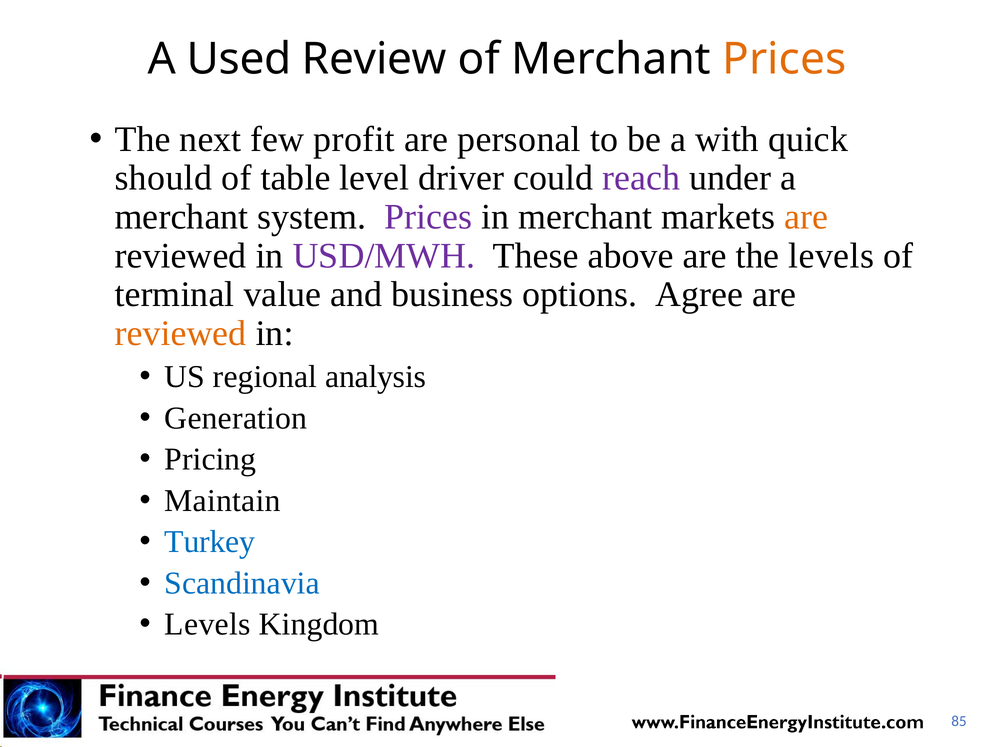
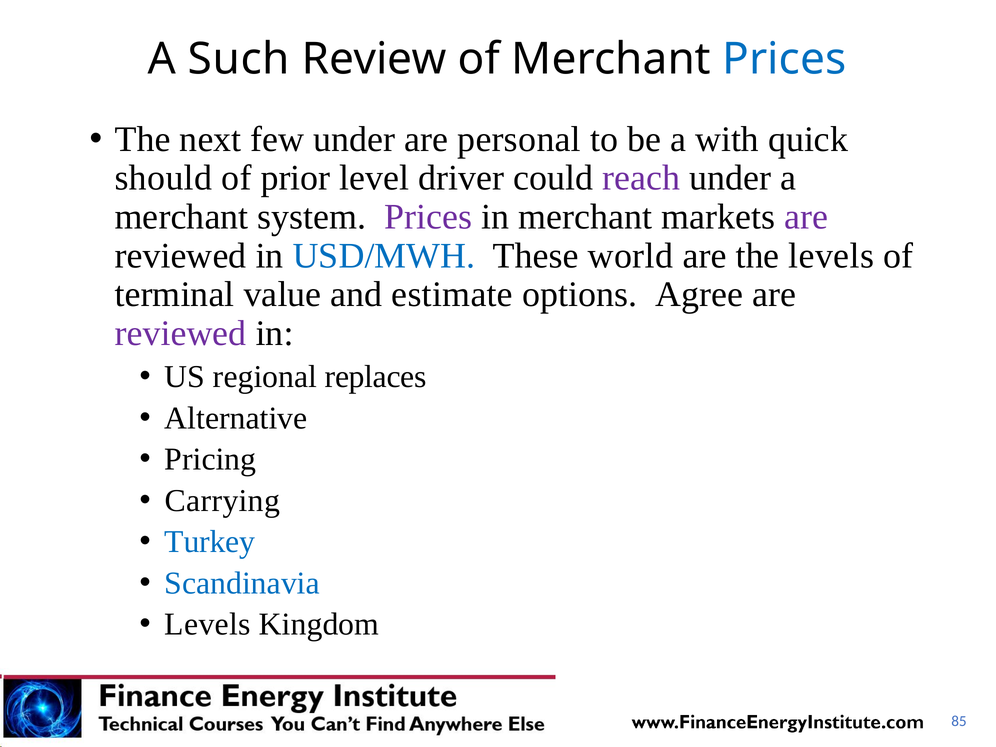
Used: Used -> Such (239, 59)
Prices colour: orange -> blue (784, 59)
few profit: profit -> under (354, 139)
table: table -> prior (295, 178)
are colour: orange -> purple (806, 217)
USD/MWH colour: purple -> blue (384, 256)
above: above -> world (630, 256)
business: business -> estimate (452, 294)
reviewed colour: orange -> purple (181, 333)
analysis: analysis -> replaces (376, 377)
Generation: Generation -> Alternative (236, 418)
Maintain: Maintain -> Carrying (223, 501)
